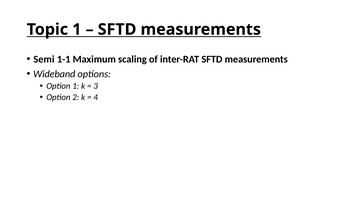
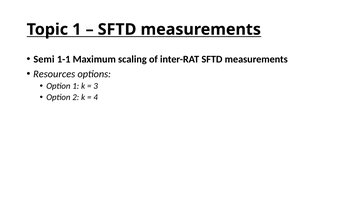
Wideband: Wideband -> Resources (54, 74)
